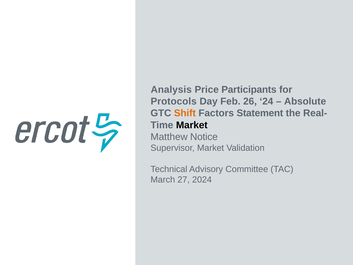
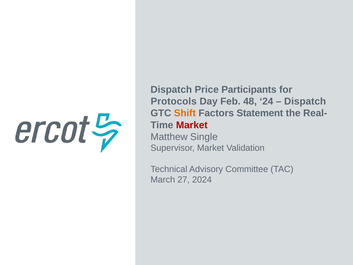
Analysis: Analysis -> Dispatch (171, 90)
26: 26 -> 48 (250, 101)
Absolute: Absolute -> Dispatch (305, 101)
Market colour: black -> red (192, 125)
Notice: Notice -> Single (204, 137)
